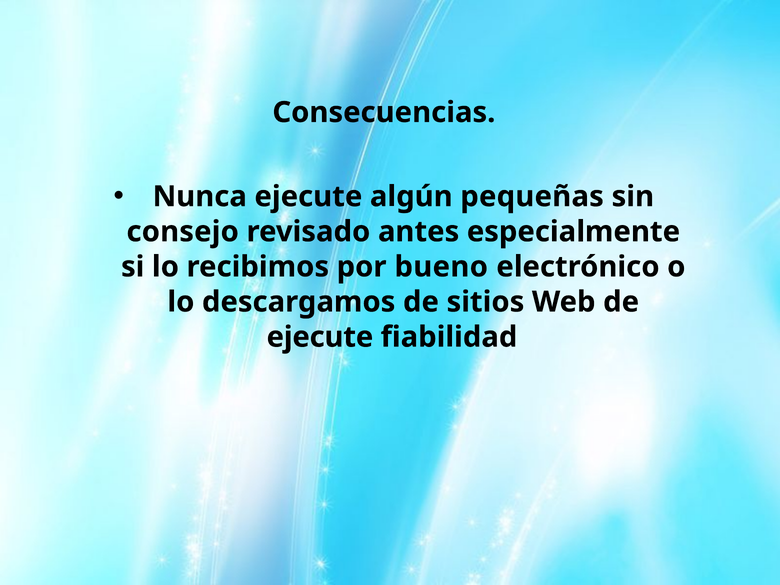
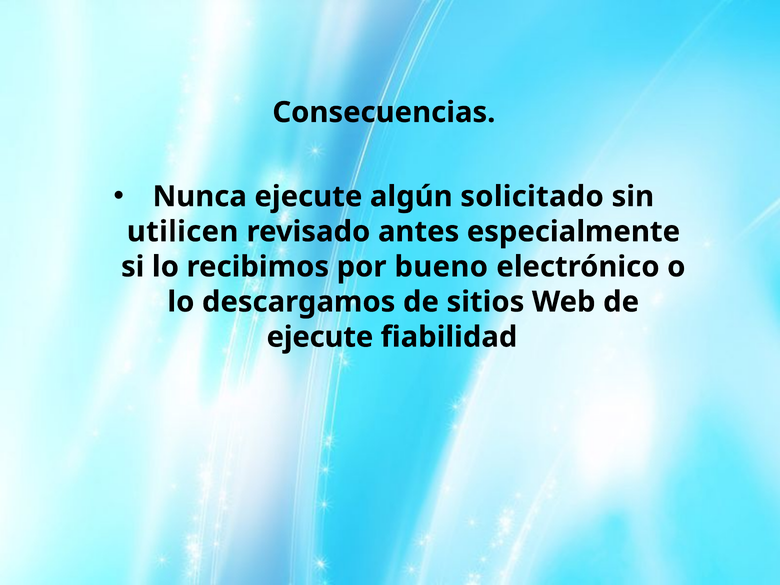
pequeñas: pequeñas -> solicitado (532, 197)
consejo: consejo -> utilicen (183, 232)
